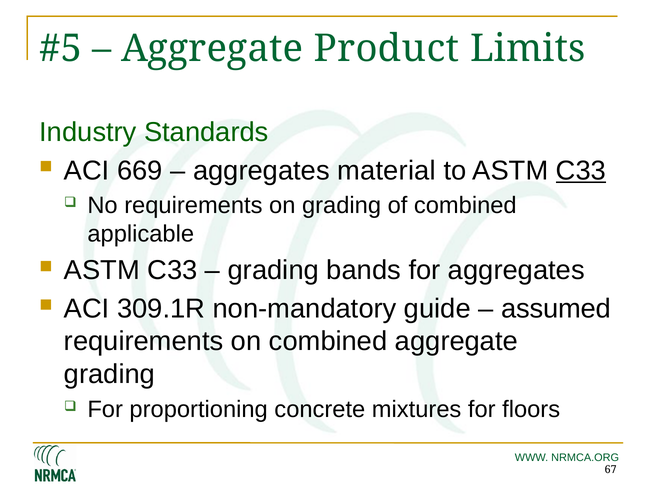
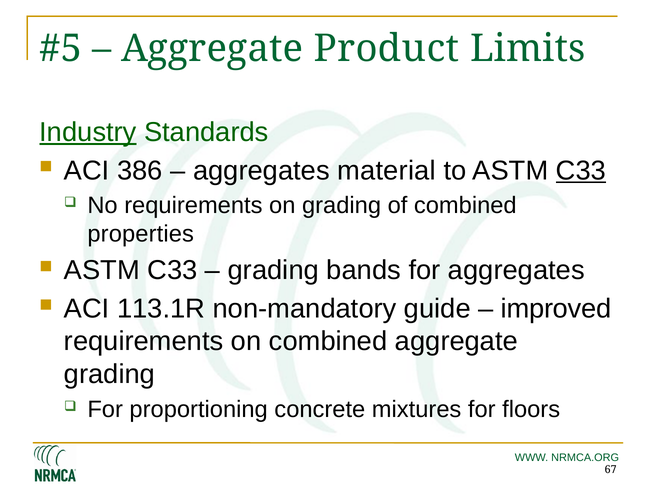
Industry underline: none -> present (88, 132)
669: 669 -> 386 (140, 171)
applicable: applicable -> properties (141, 234)
309.1R: 309.1R -> 113.1R (161, 309)
assumed: assumed -> improved (556, 309)
